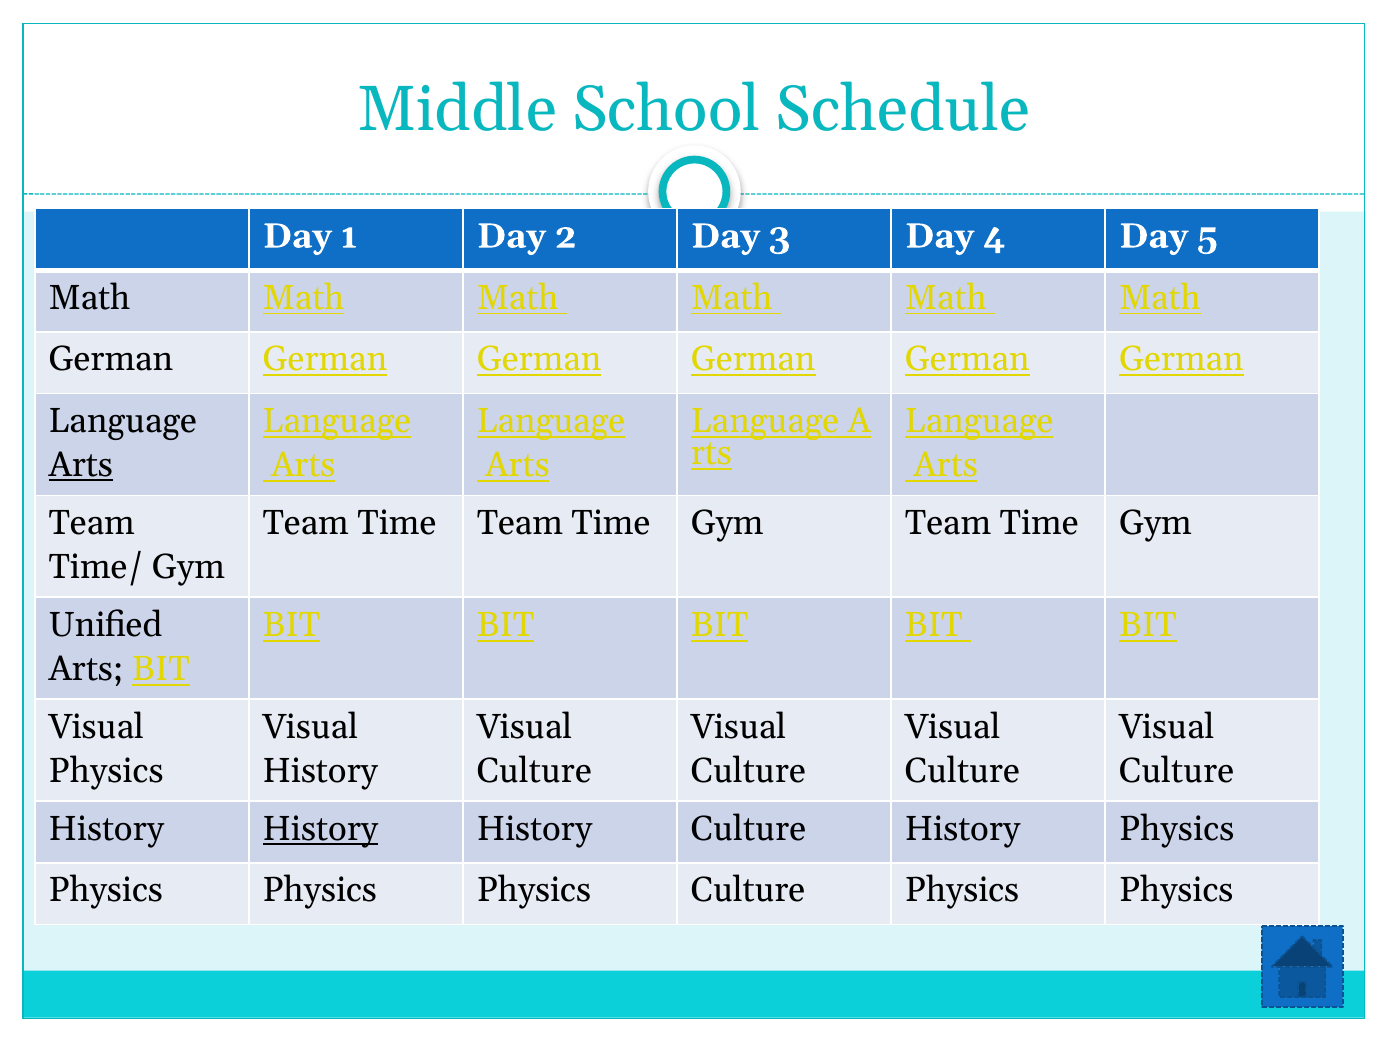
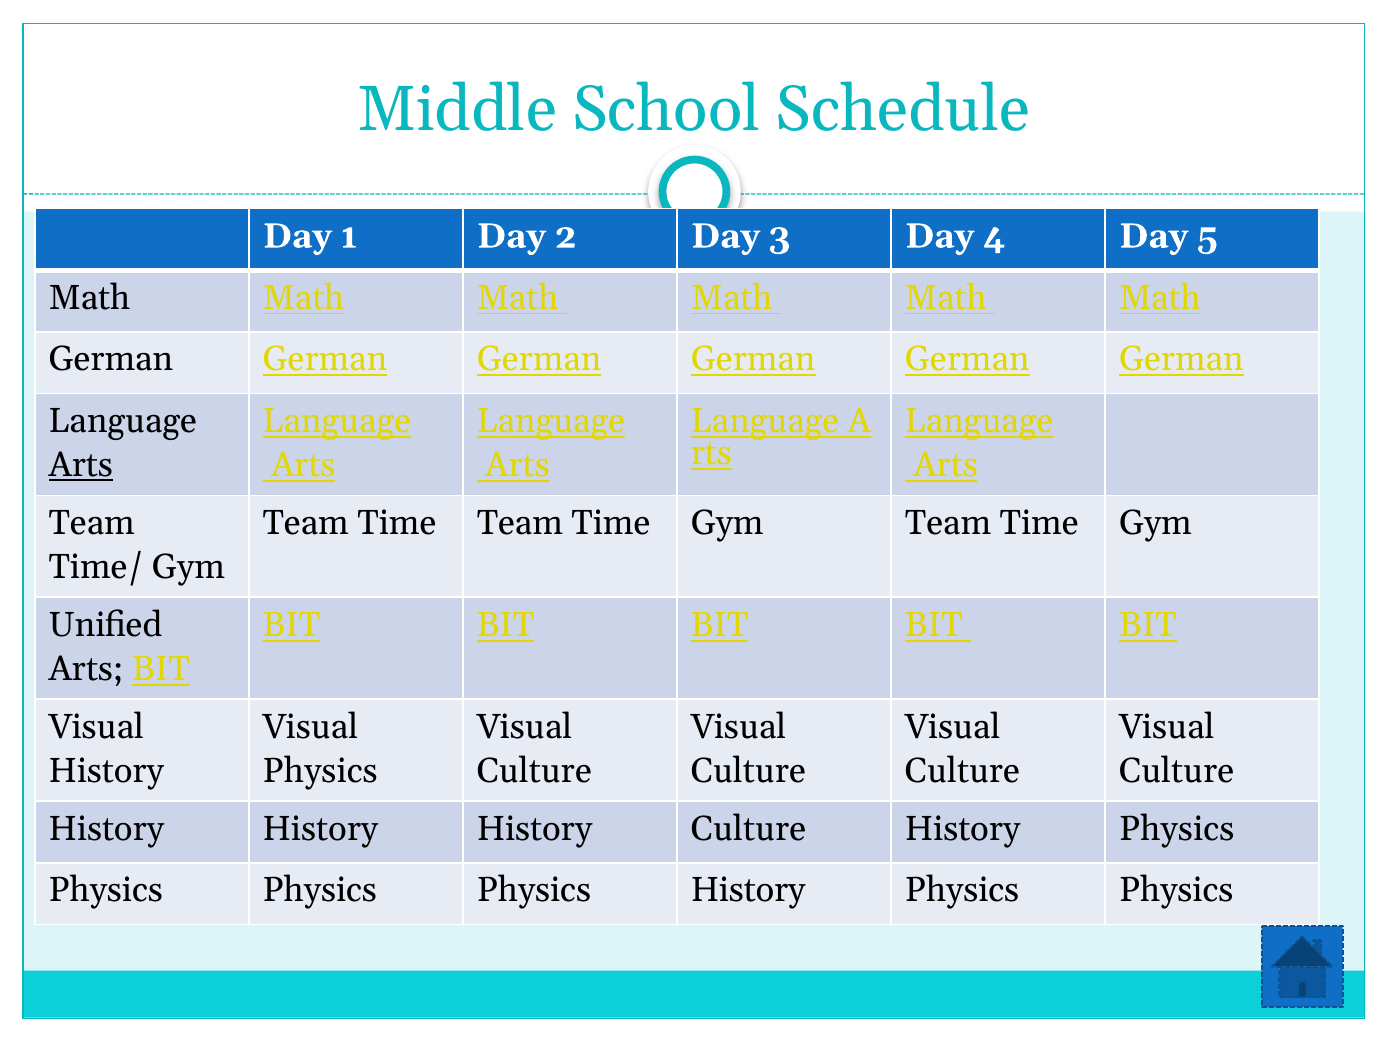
Physics: Physics -> History (106, 771)
History: History -> Physics (320, 771)
History underline: present -> none (320, 829)
Physics Culture: Culture -> History (748, 890)
